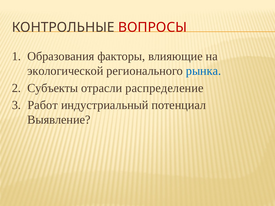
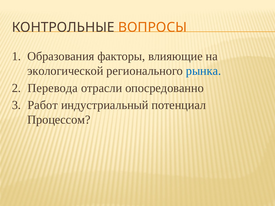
ВОПРОСЫ colour: red -> orange (153, 27)
Субъекты: Субъекты -> Перевода (53, 88)
распределение: распределение -> опосредованно (164, 88)
Выявление: Выявление -> Процессом (59, 120)
